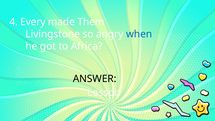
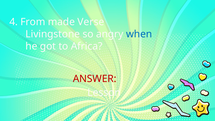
Every: Every -> From (33, 22)
Them: Them -> Verse (91, 22)
ANSWER colour: black -> red (95, 79)
